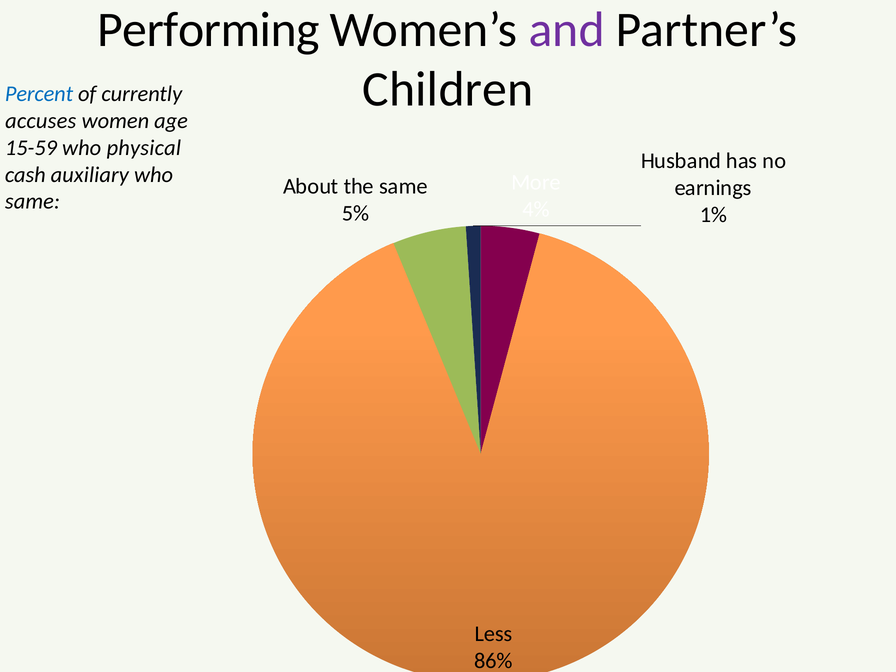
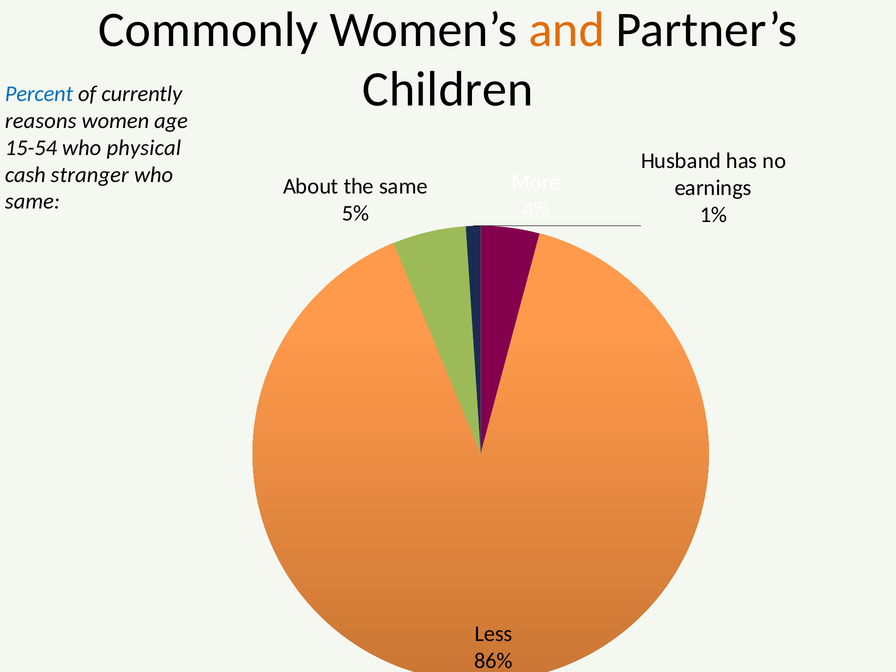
Performing: Performing -> Commonly (208, 30)
and colour: purple -> orange (567, 30)
accuses: accuses -> reasons (41, 121)
15-59: 15-59 -> 15-54 (31, 148)
auxiliary: auxiliary -> stranger (90, 175)
